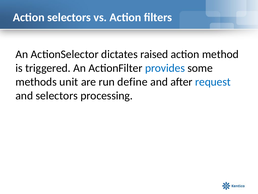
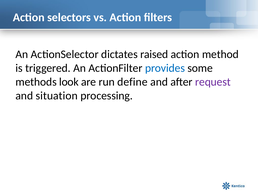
unit: unit -> look (69, 82)
request colour: blue -> purple (213, 82)
and selectors: selectors -> situation (57, 95)
